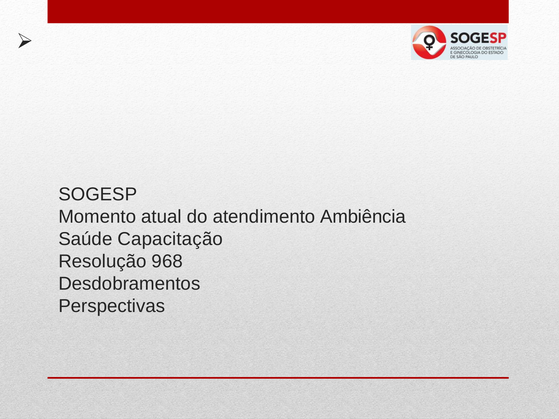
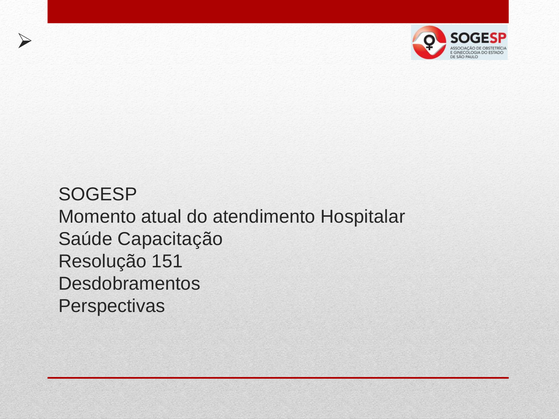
Ambiência: Ambiência -> Hospitalar (363, 217)
968: 968 -> 151 (167, 262)
